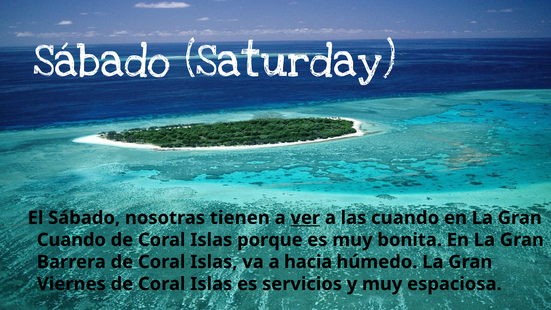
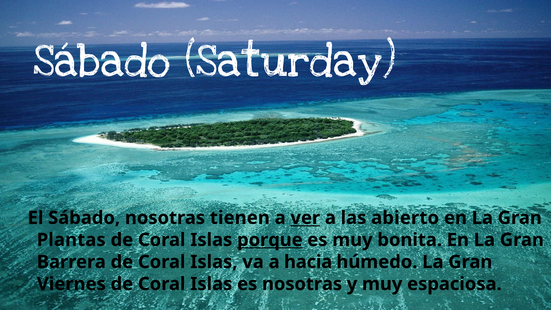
las cuando: cuando -> abierto (405, 218)
Cuando: Cuando -> Plantas (71, 240)
porque underline: none -> present (270, 240)
es servicios: servicios -> nosotras (302, 284)
